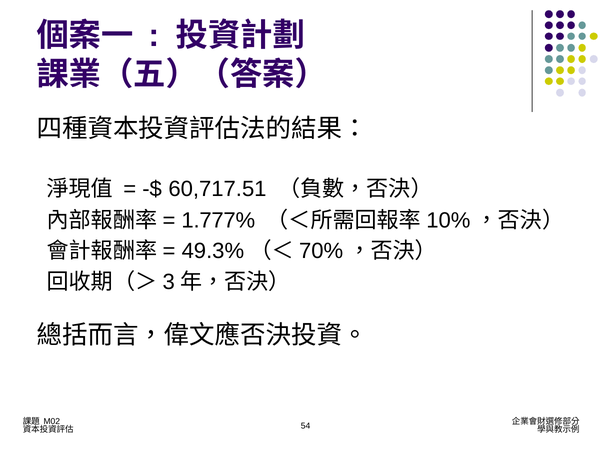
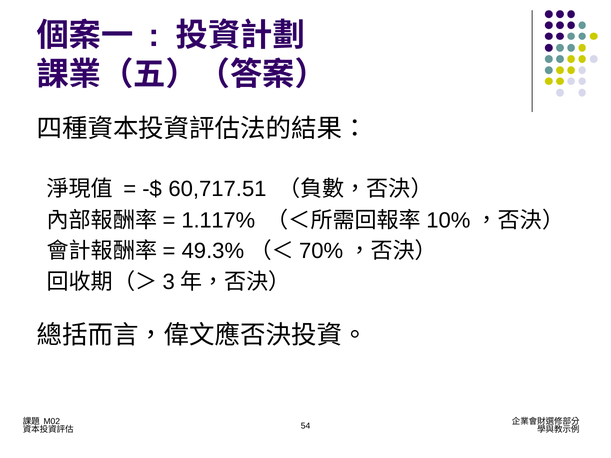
1.777%: 1.777% -> 1.117% (218, 220)
